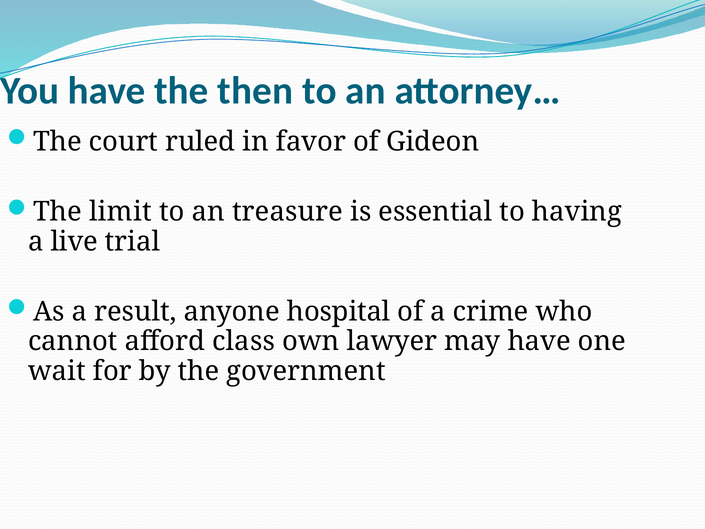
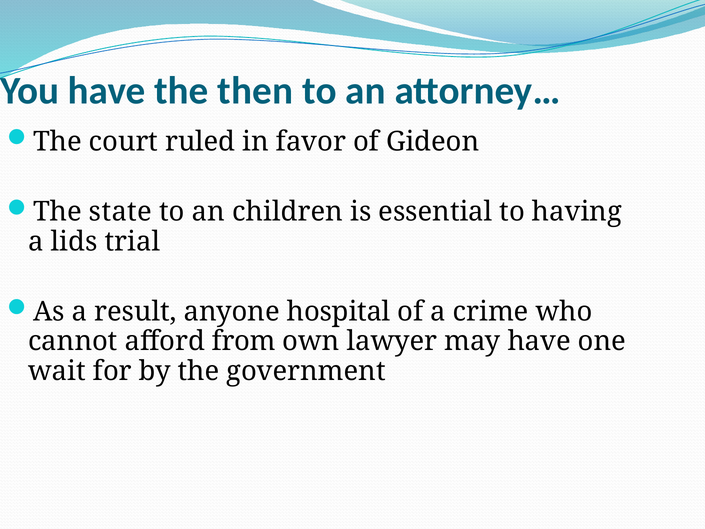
limit: limit -> state (120, 212)
treasure: treasure -> children (288, 212)
live: live -> lids (74, 241)
class: class -> from (244, 341)
